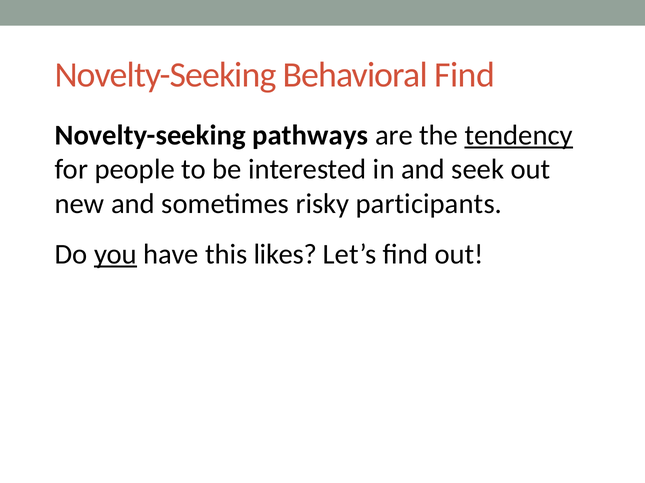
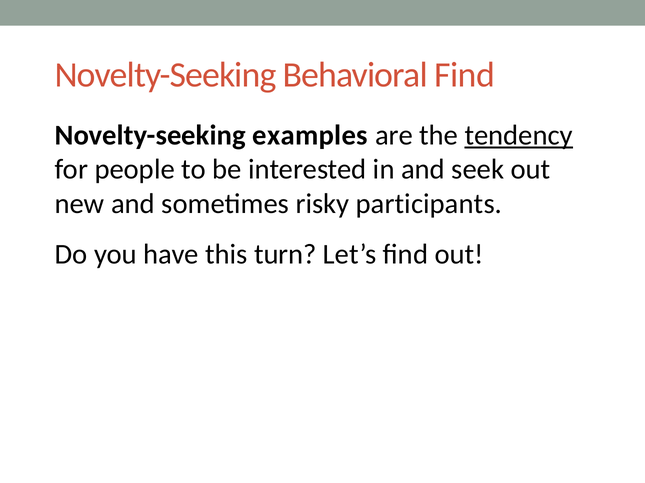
pathways: pathways -> examples (310, 135)
you underline: present -> none (115, 255)
likes: likes -> turn (285, 255)
